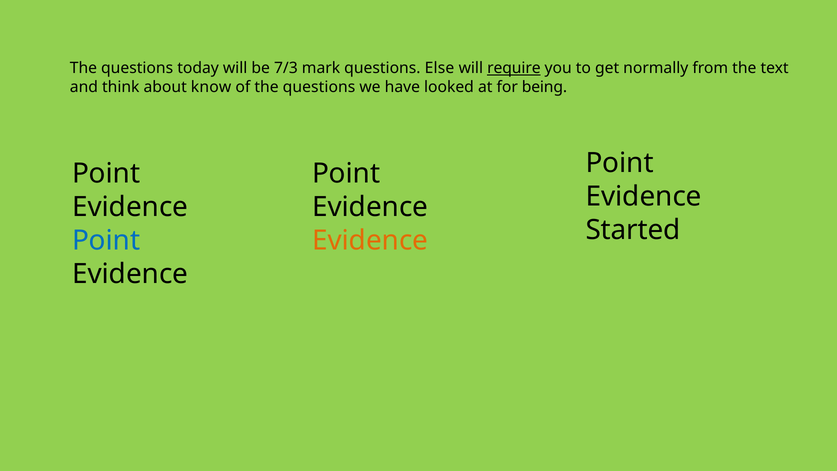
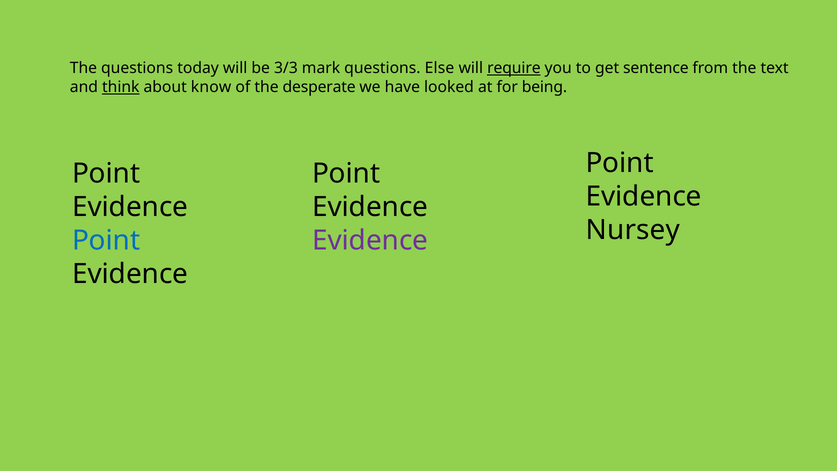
7/3: 7/3 -> 3/3 (286, 68)
normally: normally -> sentence (656, 68)
think underline: none -> present (121, 87)
of the questions: questions -> desperate (319, 87)
Started: Started -> Nursey (633, 230)
Evidence colour: orange -> purple (370, 240)
